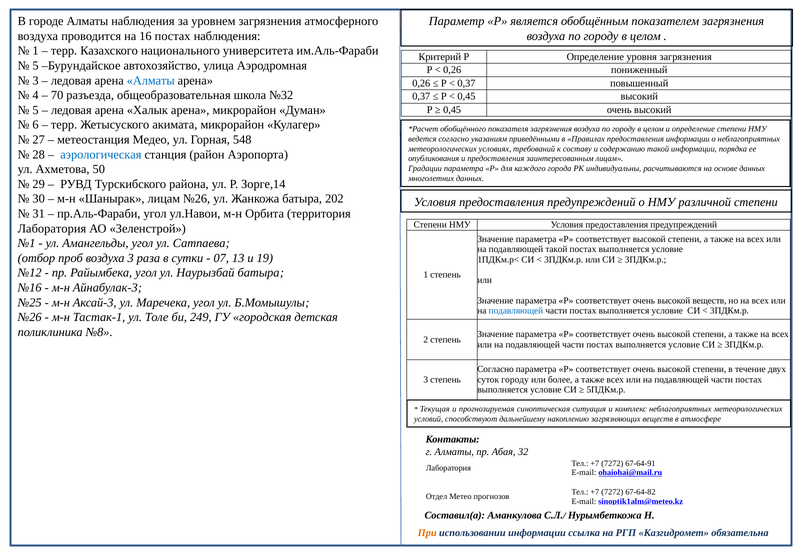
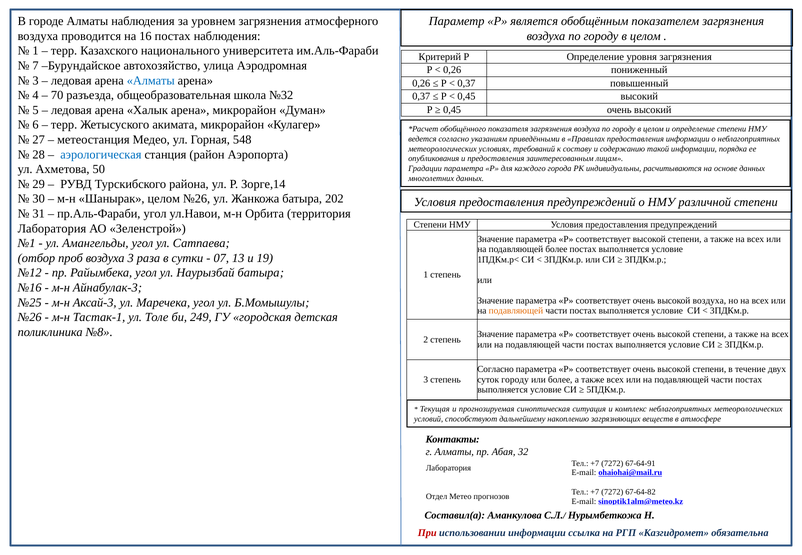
5: 5 -> 7 (36, 66)
Шанырак лицам: лицам -> целом (164, 199)
подавляющей такой: такой -> более (556, 249)
высокой веществ: веществ -> воздуха (709, 301)
подавляющей colour: blue -> orange (516, 311)
При colour: orange -> red (427, 533)
